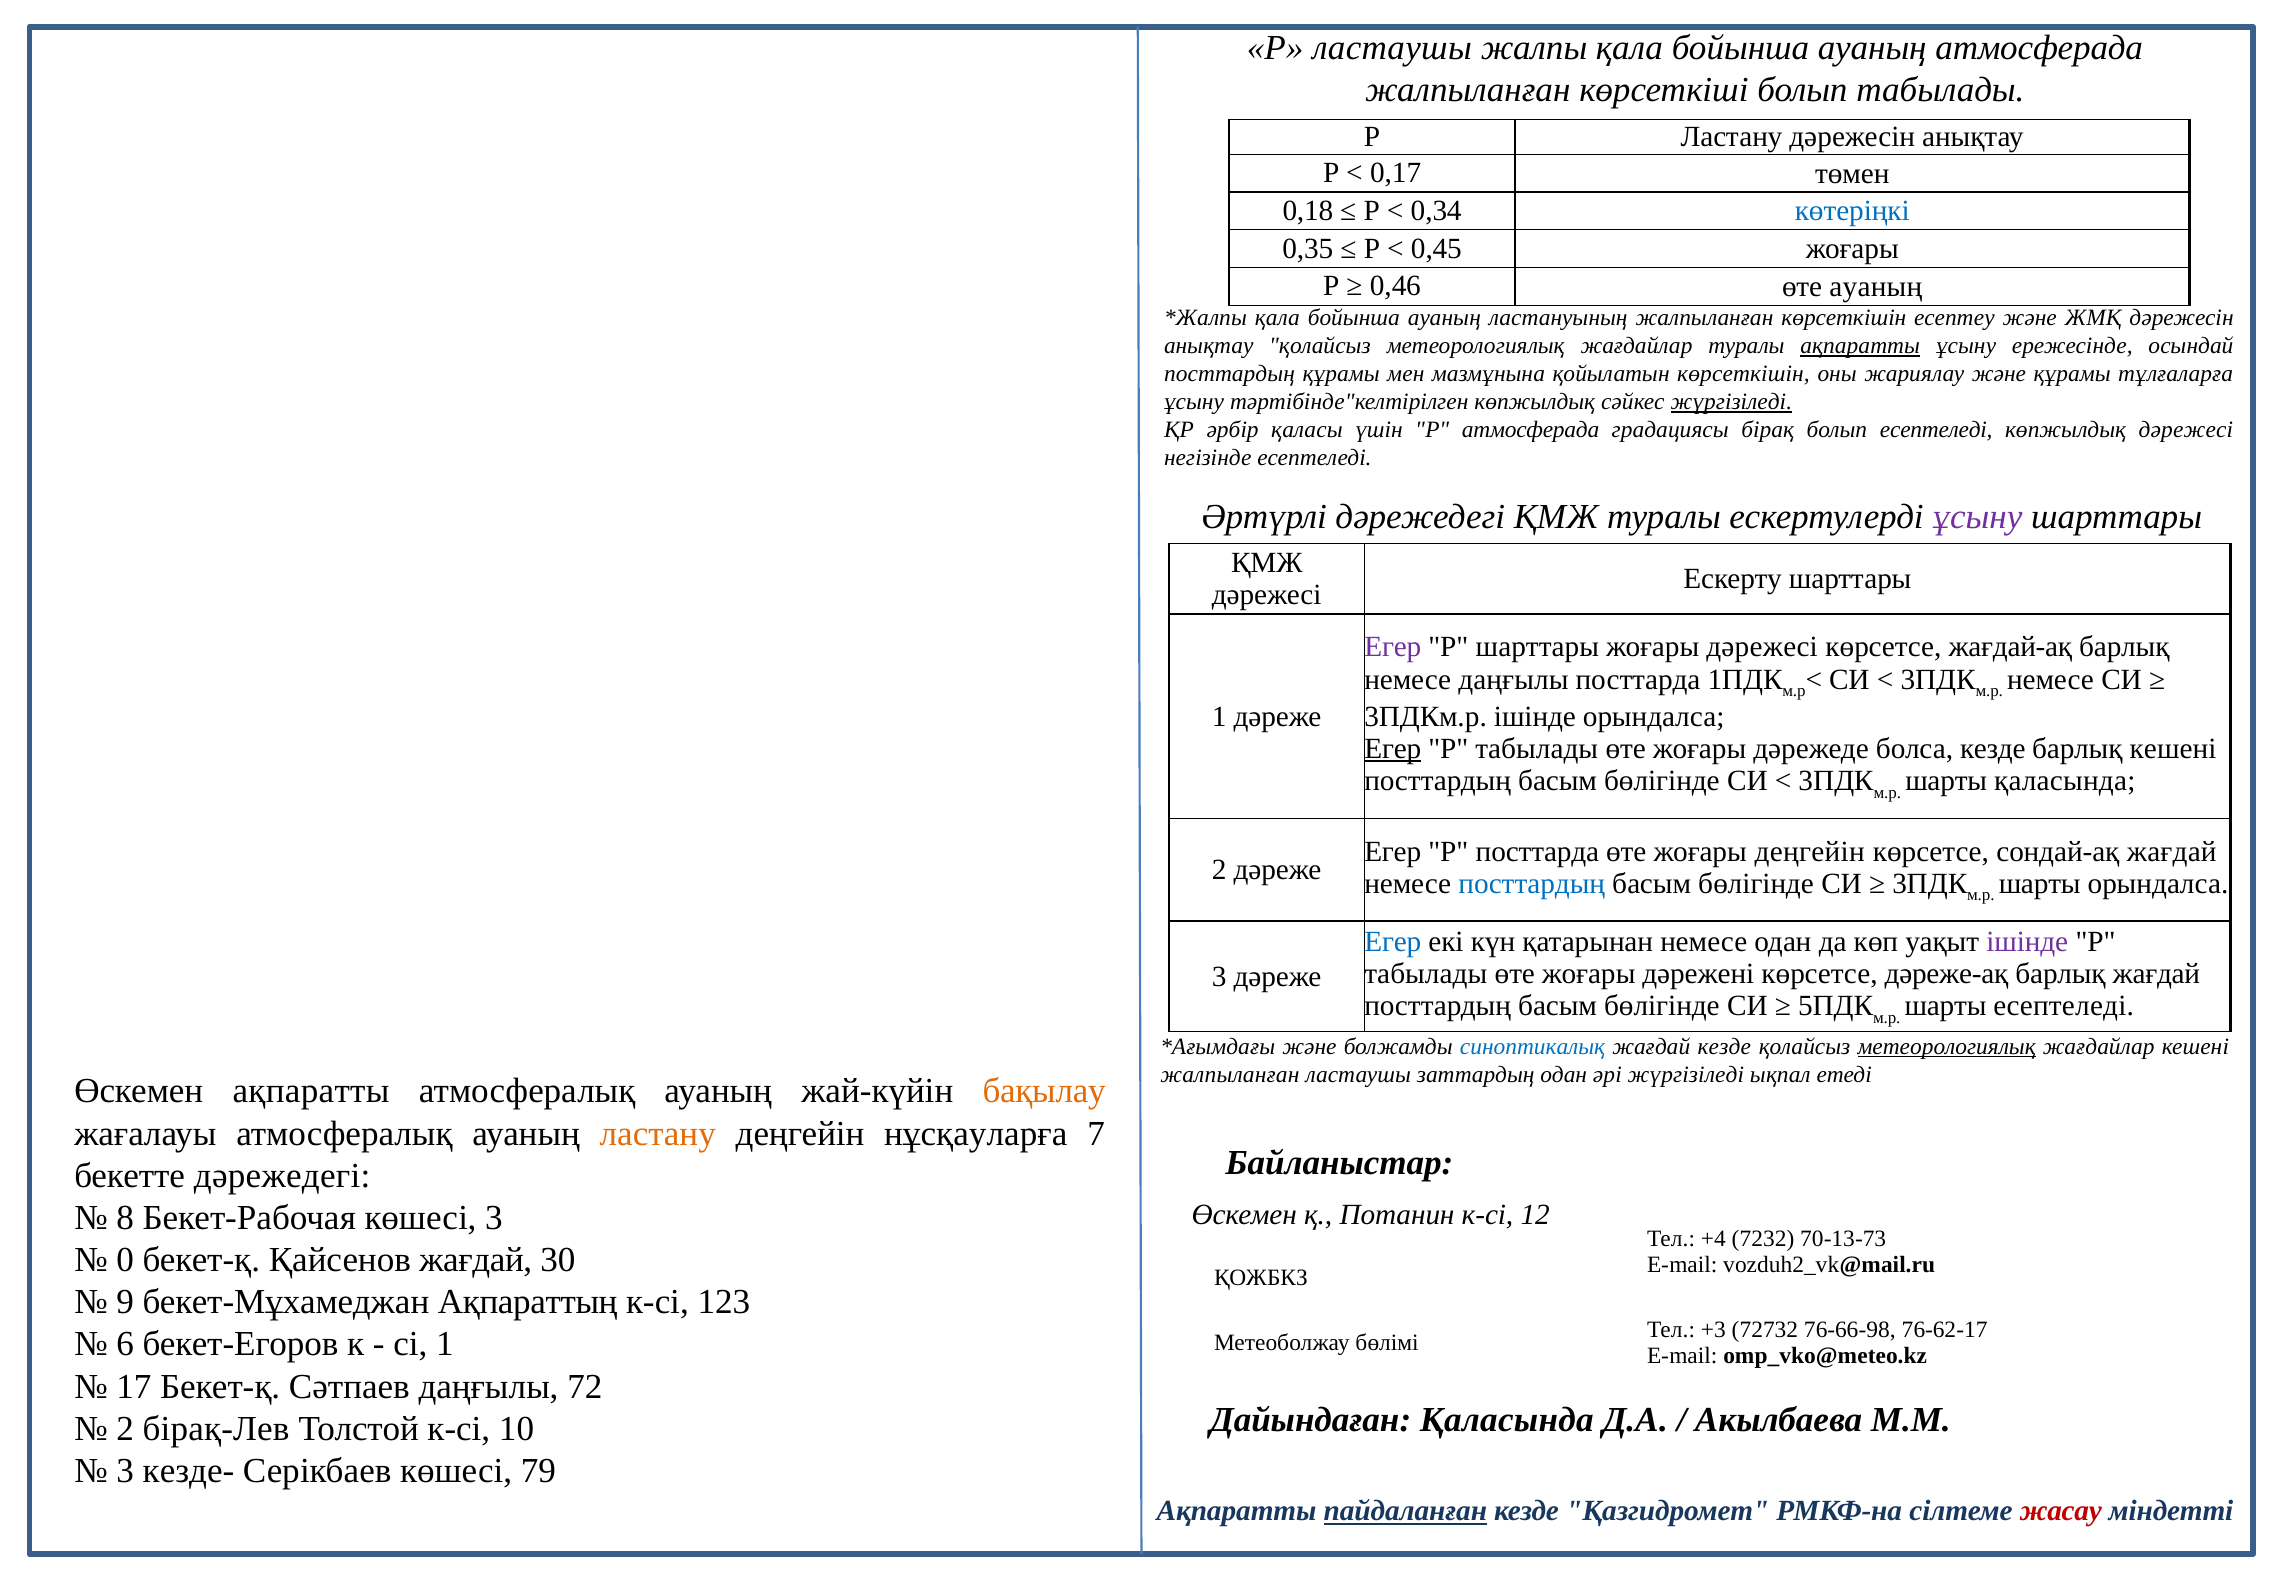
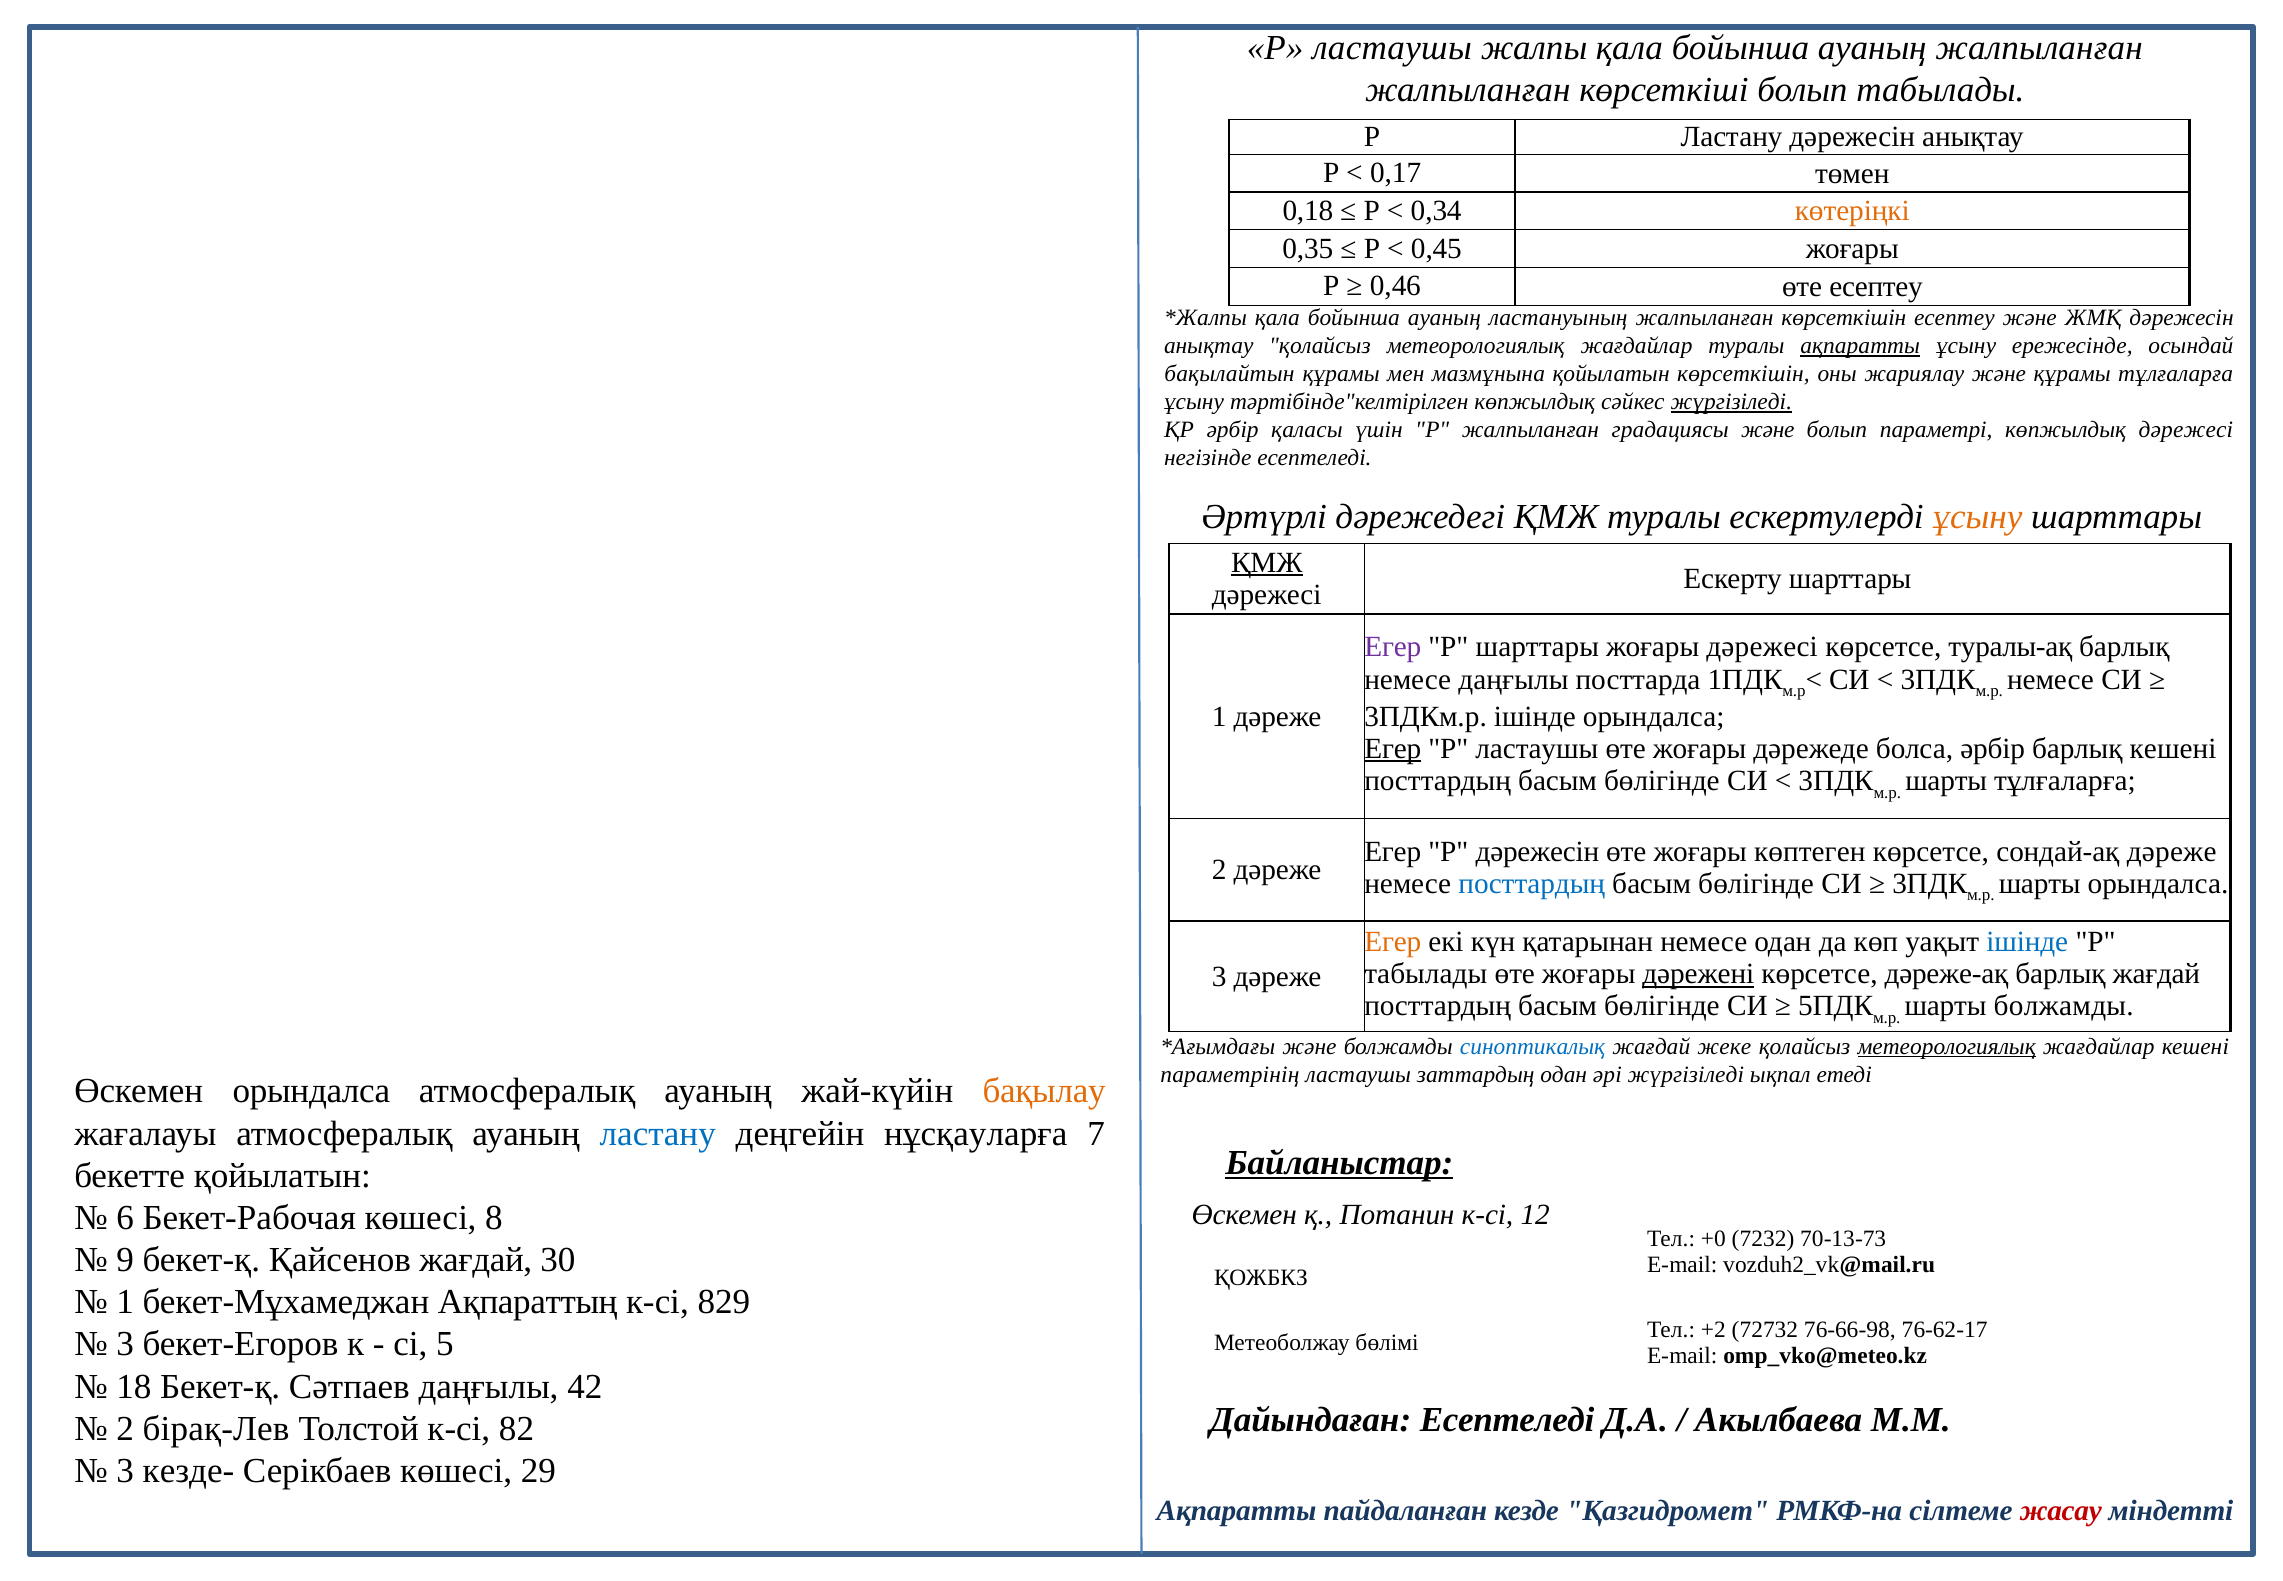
ауаның атмосферада: атмосферада -> жалпыланған (2039, 48)
көтеріңкі colour: blue -> orange (1852, 211)
өте ауаның: ауаның -> есептеу (1876, 286)
посттардың: посттардың -> бақылайтын (1229, 374)
Р атмосферада: атмосферада -> жалпыланған (1530, 430)
градациясы бірақ: бірақ -> және (1768, 430)
болып есептеледі: есептеледі -> параметрі (1936, 430)
ұсыну colour: purple -> orange (1977, 517)
ҚМЖ underline: none -> present (1267, 563)
жағдай-ақ: жағдай-ақ -> туралы-ақ (2010, 647)
P табылады: табылады -> ластаушы (1537, 748)
болса кезде: кезде -> әрбір (1993, 748)
шарты қаласында: қаласында -> тұлғаларға (2065, 781)
Р посттарда: посттарда -> дәрежесін (1537, 851)
жоғары деңгейін: деңгейін -> көптеген (1810, 851)
сондай-ақ жағдай: жағдай -> дәреже (2172, 851)
Егер colour: blue -> orange (1393, 941)
ішінде colour: purple -> blue (2027, 941)
дәрежені underline: none -> present (1698, 974)
шарты есептеледі: есептеледі -> болжамды (2064, 1006)
жағдай кезде: кезде -> жеке (1724, 1046)
жалпыланған: жалпыланған -> параметрінің (1230, 1074)
Өскемен ақпаратты: ақпаратты -> орындалса (311, 1091)
ластану colour: orange -> blue (658, 1133)
Байланыстар underline: none -> present (1339, 1162)
бекетте дәрежедегі: дәрежедегі -> қойылатын (282, 1175)
8: 8 -> 6 (125, 1217)
көшесі 3: 3 -> 8 (494, 1217)
+4: +4 -> +0 (1713, 1238)
0: 0 -> 9 (125, 1260)
9: 9 -> 1 (125, 1302)
123: 123 -> 829 (724, 1302)
+3: +3 -> +2 (1713, 1329)
6: 6 -> 3 (125, 1344)
сі 1: 1 -> 5 (445, 1344)
17: 17 -> 18 (134, 1386)
72: 72 -> 42 (585, 1386)
Дайындаған Қаласында: Қаласында -> Есептеледі (1507, 1420)
10: 10 -> 82 (517, 1428)
79: 79 -> 29 (538, 1470)
пайдаланған underline: present -> none (1405, 1511)
